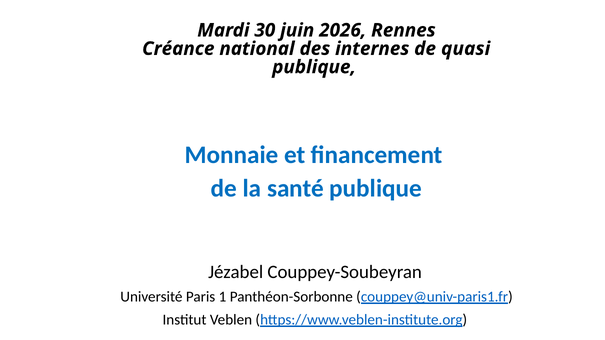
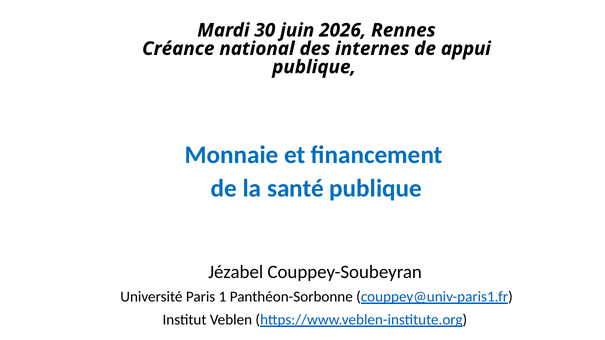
quasi: quasi -> appui (466, 49)
